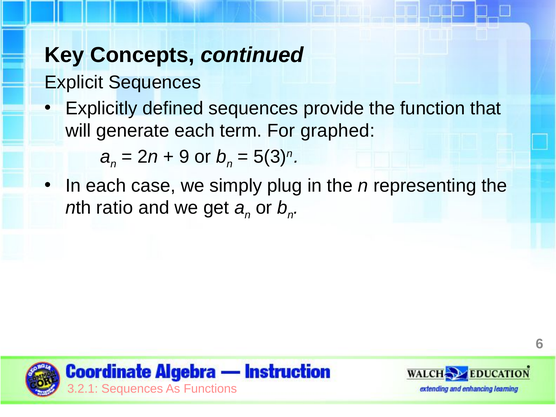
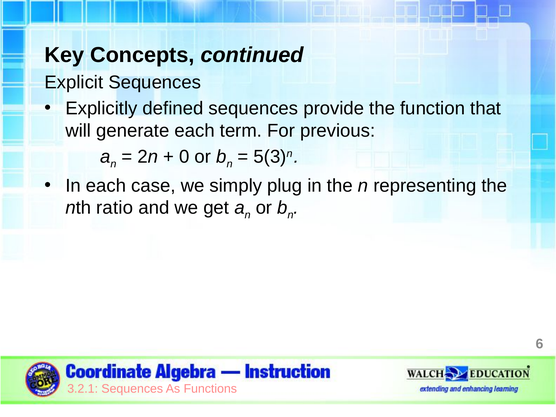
graphed: graphed -> previous (338, 131)
9: 9 -> 0 (184, 157)
